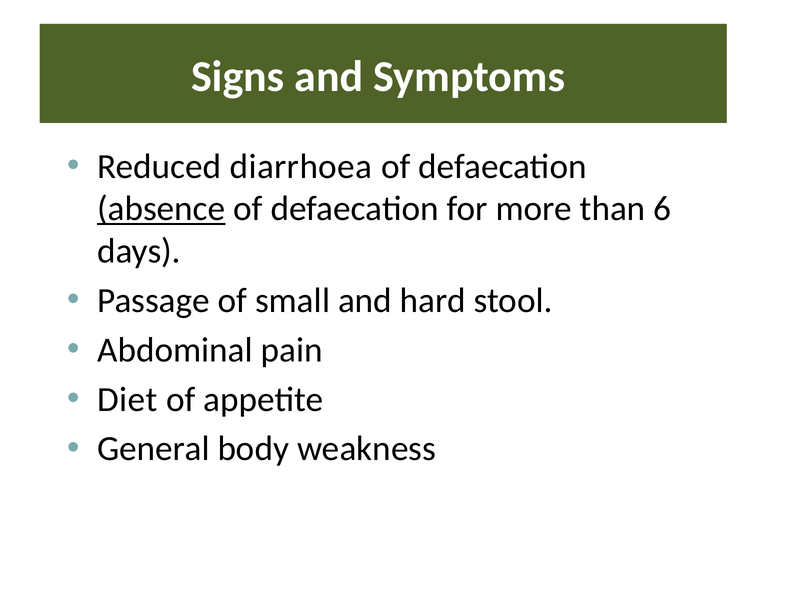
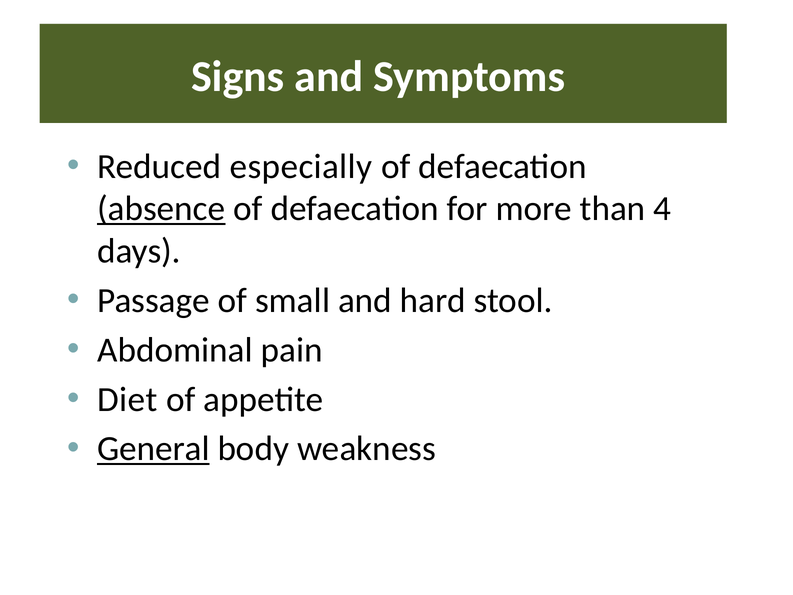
diarrhoea: diarrhoea -> especially (301, 166)
6: 6 -> 4 (662, 209)
General underline: none -> present (153, 449)
